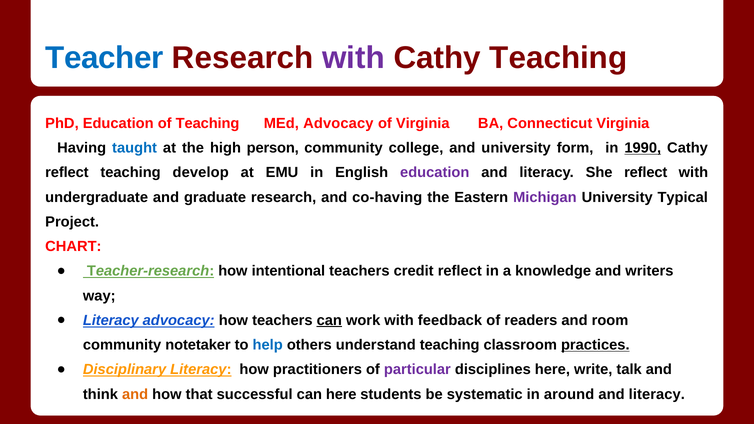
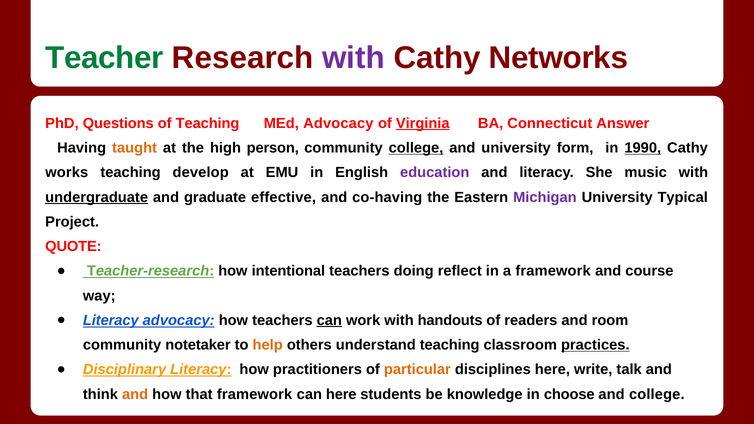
Teacher colour: blue -> green (104, 58)
Cathy Teaching: Teaching -> Networks (559, 58)
PhD Education: Education -> Questions (118, 123)
Virginia underline: none -> present (423, 123)
Connecticut Virginia: Virginia -> Answer (623, 123)
taught colour: blue -> orange (135, 148)
college underline: none -> present (416, 148)
reflect: reflect -> works (67, 173)
She reflect: reflect -> music (646, 173)
undergraduate underline: none -> present (97, 197)
graduate research: research -> effective (284, 197)
CHART: CHART -> QUOTE (73, 247)
credit: credit -> doing (414, 271)
a knowledge: knowledge -> framework (553, 271)
writers: writers -> course (649, 271)
feedback: feedback -> handouts (450, 320)
help colour: blue -> orange (268, 345)
particular colour: purple -> orange (417, 370)
that successful: successful -> framework (255, 394)
systematic: systematic -> knowledge (485, 394)
around: around -> choose (569, 394)
literacy: literacy -> college (657, 394)
